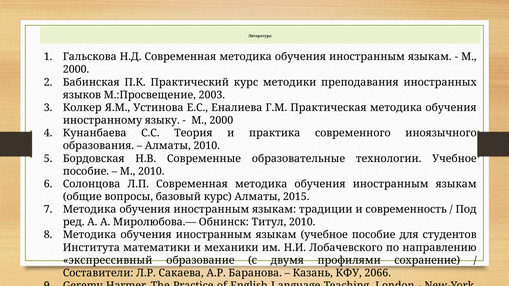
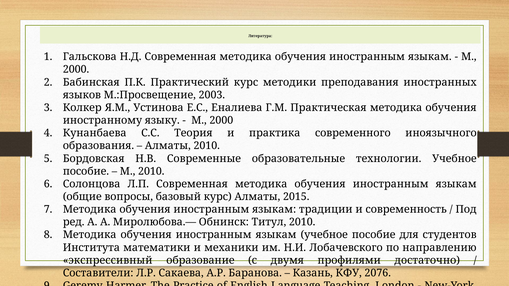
сохранение: сохранение -> дoстаточно (427, 261)
2066: 2066 -> 2076 (378, 273)
